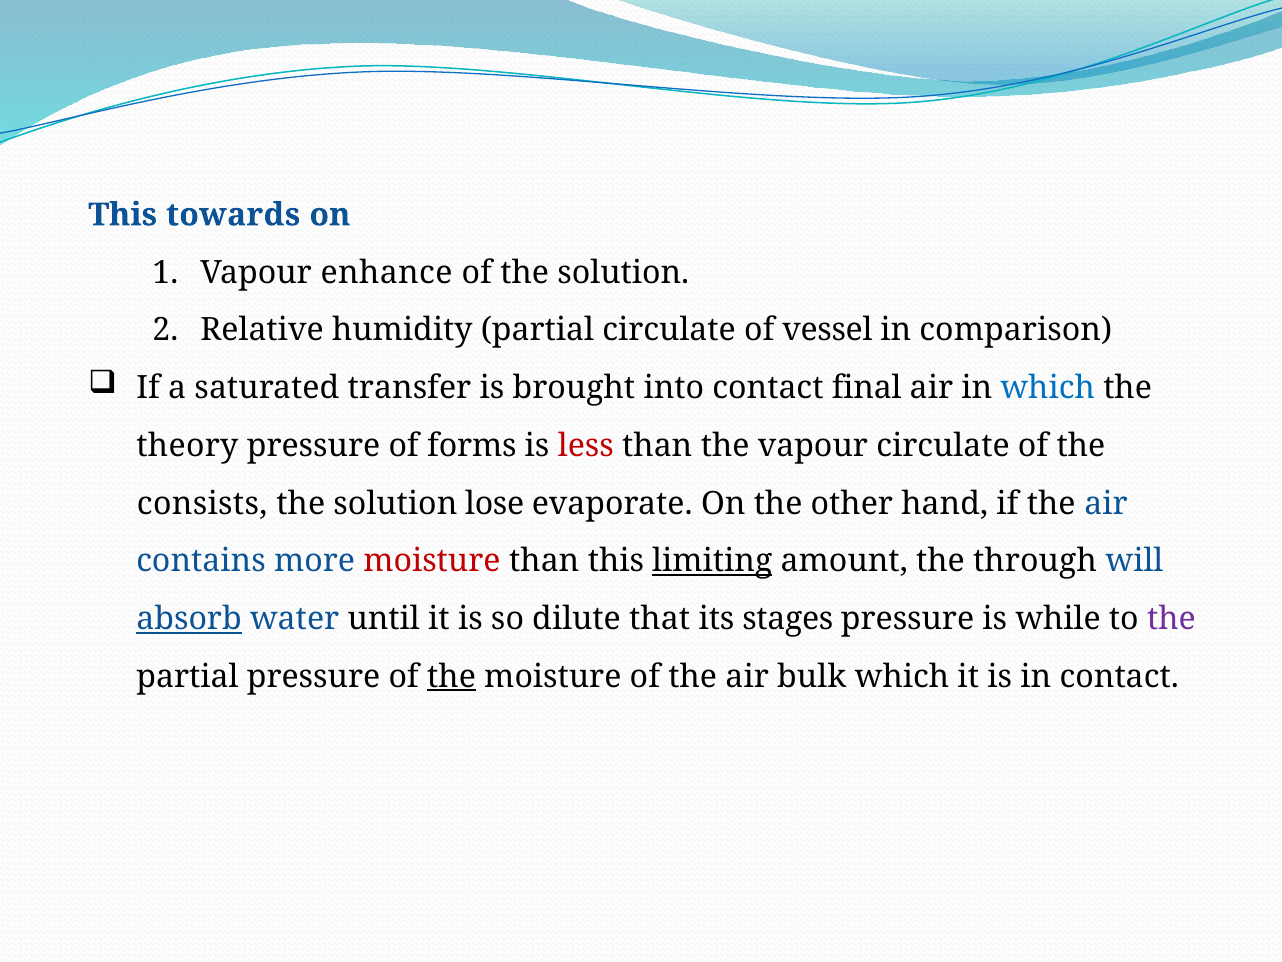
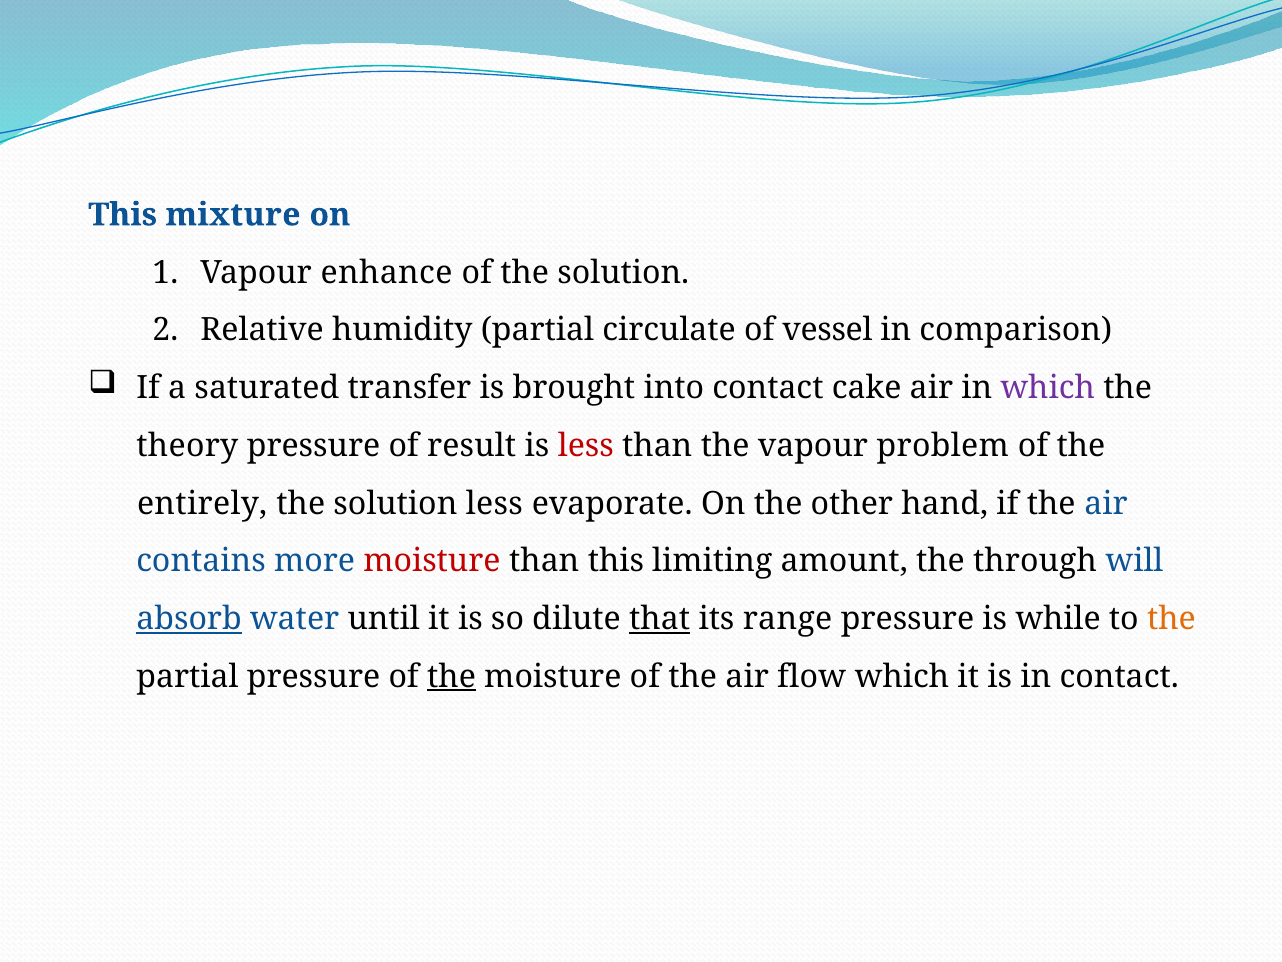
towards: towards -> mixture (233, 215)
final: final -> cake (867, 388)
which colour: blue -> purple (1048, 388)
forms: forms -> result (472, 445)
vapour circulate: circulate -> problem (943, 445)
consists: consists -> entirely (202, 503)
solution lose: lose -> less (494, 503)
limiting underline: present -> none (712, 561)
that underline: none -> present (660, 619)
stages: stages -> range (788, 619)
the colour: purple -> orange (1172, 619)
bulk: bulk -> flow (812, 676)
